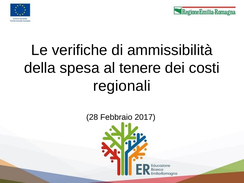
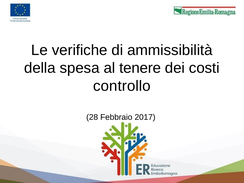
regionali: regionali -> controllo (122, 86)
